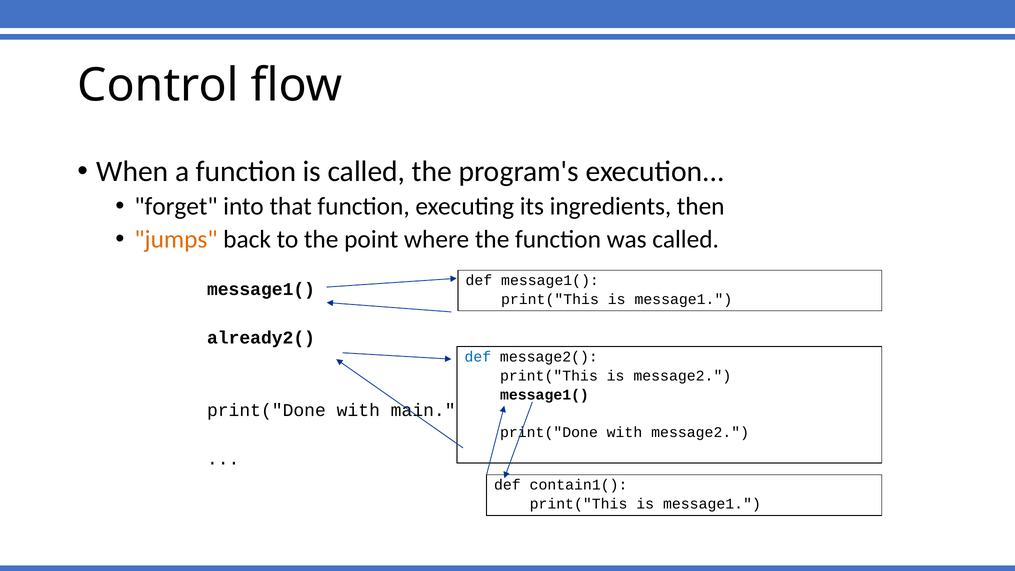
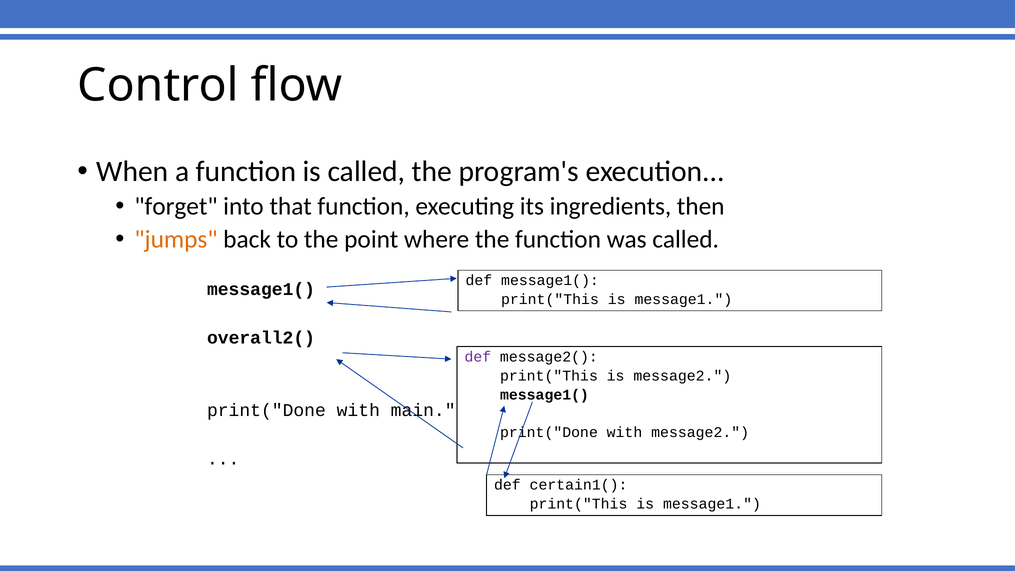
already2(: already2( -> overall2( (261, 338)
def colour: blue -> purple (478, 357)
contain1(: contain1( -> certain1( (579, 485)
